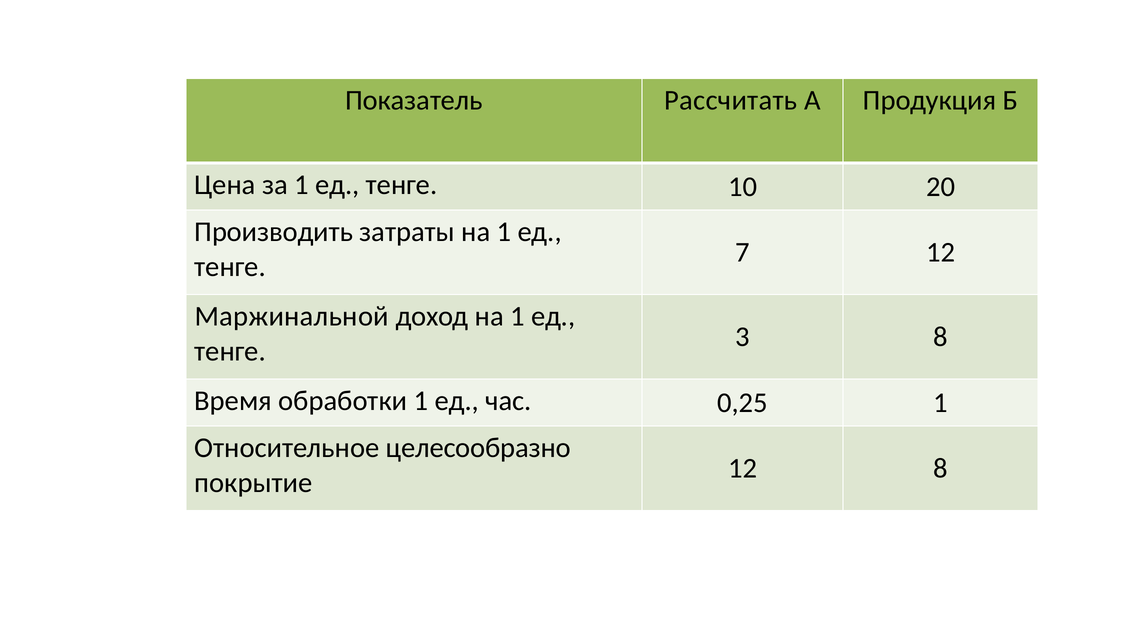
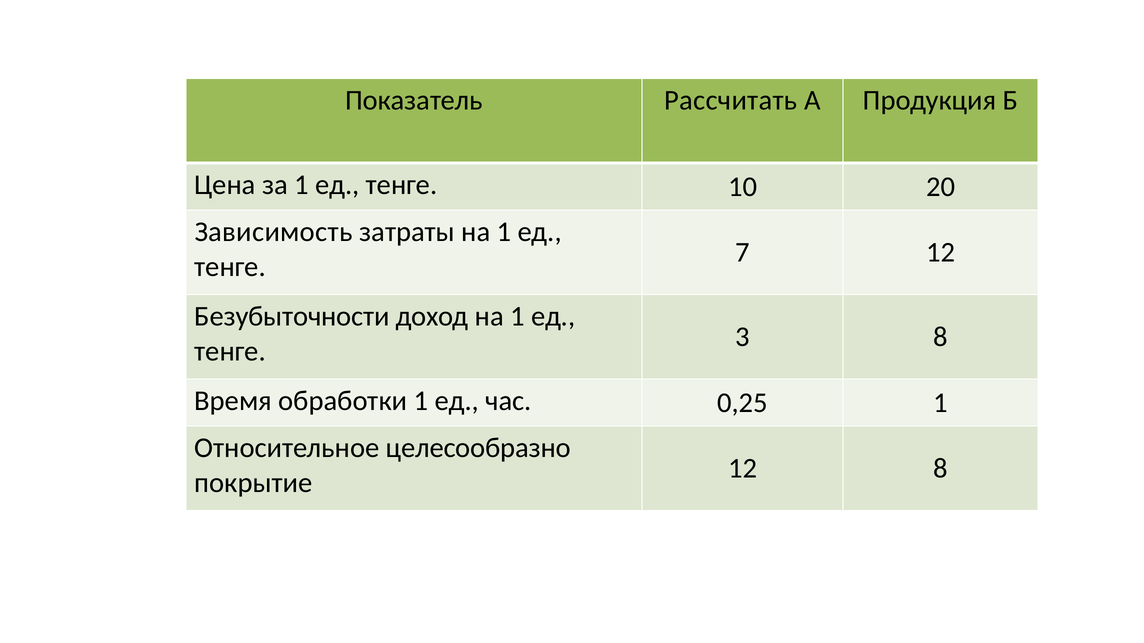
Производить: Производить -> Зависимость (274, 232)
Маржинальной: Маржинальной -> Безубыточности (292, 317)
